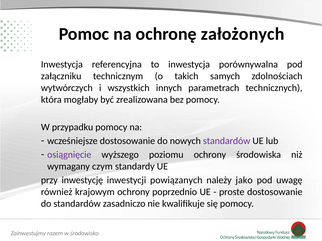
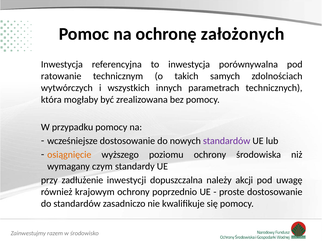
załączniku: załączniku -> ratowanie (61, 76)
osiągnięcie colour: purple -> orange (69, 155)
inwestycję: inwestycję -> zadłużenie (82, 180)
powiązanych: powiązanych -> dopuszczalna (176, 180)
jako: jako -> akcji (244, 180)
